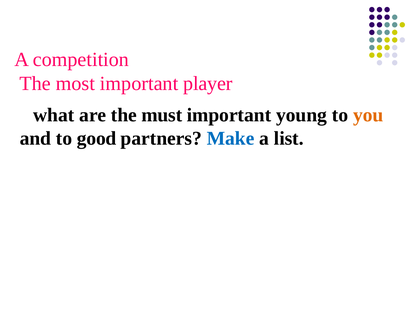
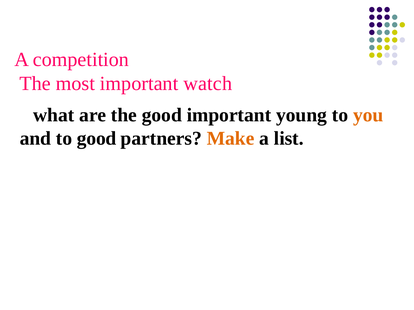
player: player -> watch (208, 84)
the must: must -> good (162, 115)
Make colour: blue -> orange (231, 139)
